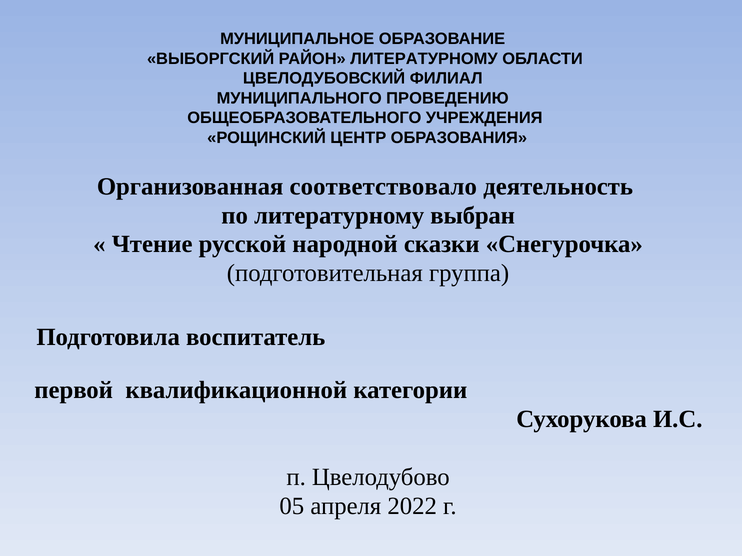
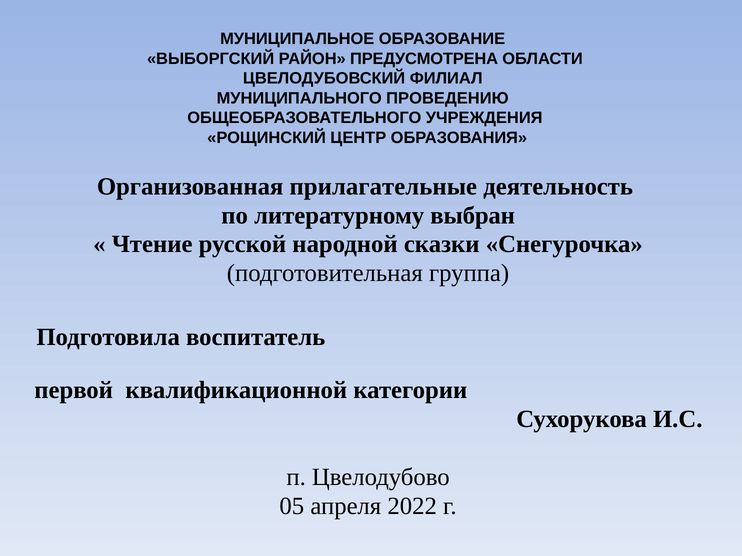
РАЙОН ЛИТЕРАТУРНОМУ: ЛИТЕРАТУРНОМУ -> ПРЕДУСМОТРЕНА (424, 59)
соответствовало: соответствовало -> прилагательные (383, 187)
